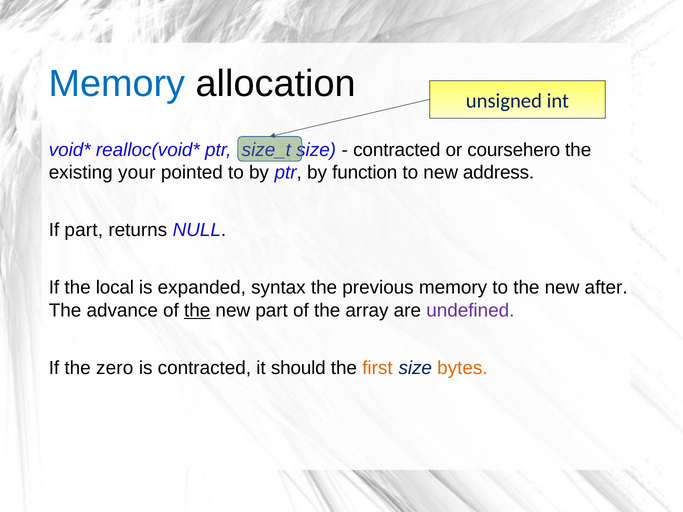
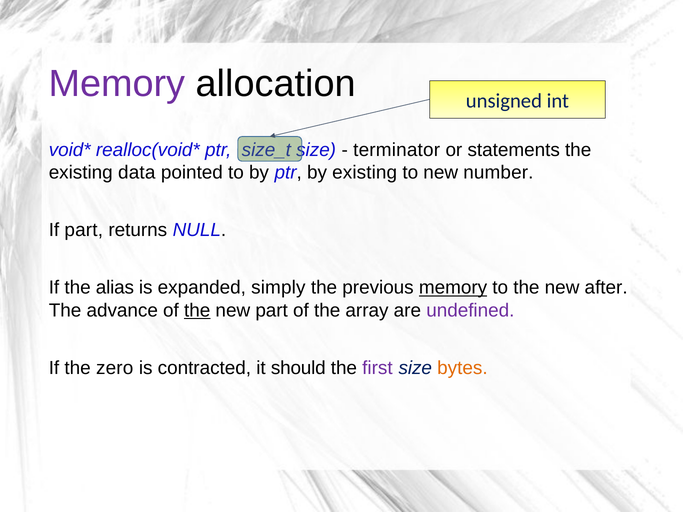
Memory colour: blue -> purple (117, 84)
contracted: contracted -> terminator (397, 150)
coursehero: coursehero -> statements (514, 150)
your: your -> data (137, 173)
by function: function -> existing (365, 173)
address: address -> number (498, 173)
local: local -> alias (115, 288)
syntax: syntax -> simply (278, 288)
memory underline: none -> present (453, 288)
first colour: orange -> purple (377, 368)
